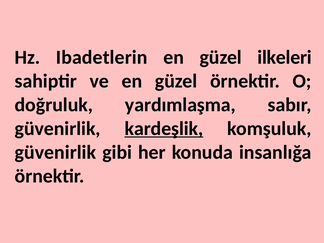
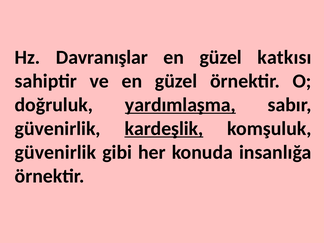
Ibadetlerin: Ibadetlerin -> Davranışlar (102, 57)
ilkeleri: ilkeleri -> katkısı (284, 57)
yardımlaşma underline: none -> present (180, 105)
